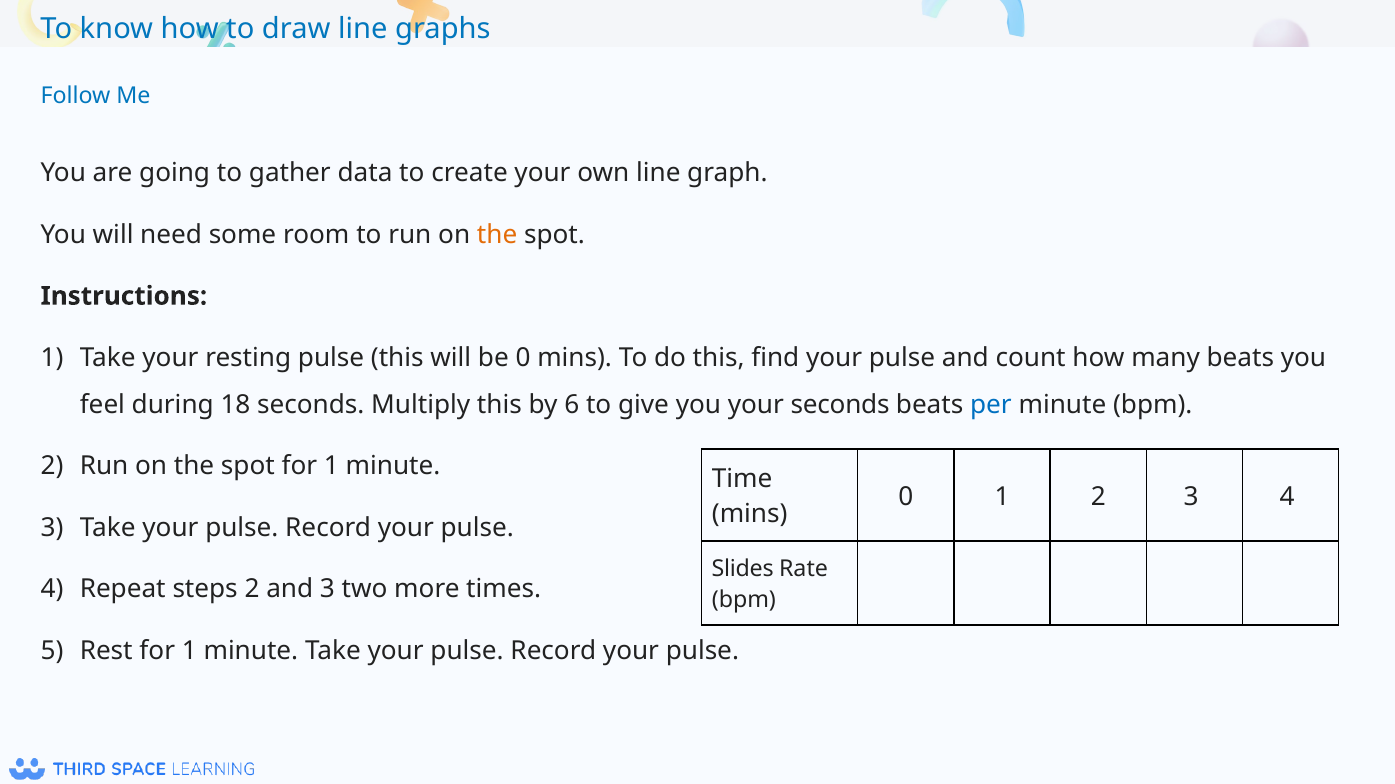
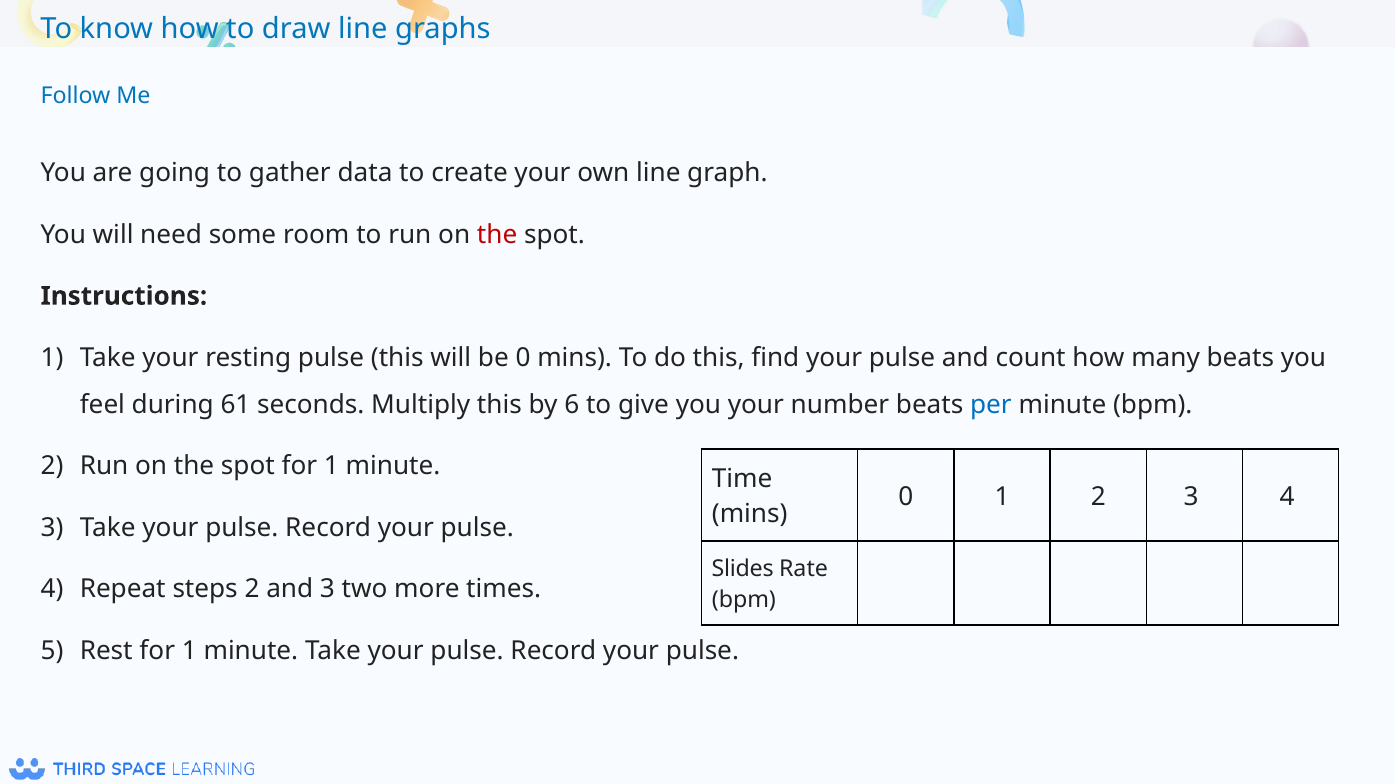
the colour: orange -> red (497, 235)
18: 18 -> 61 (235, 405)
your seconds: seconds -> number (840, 405)
